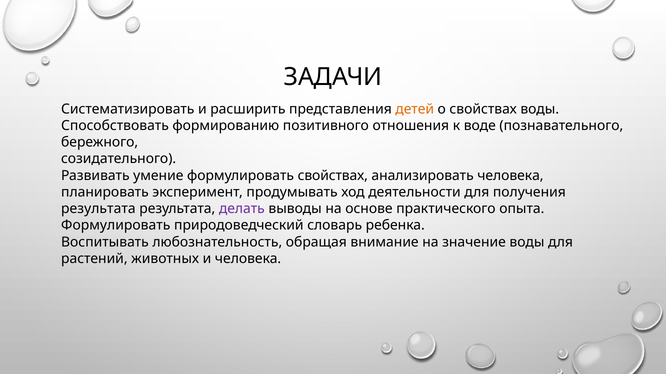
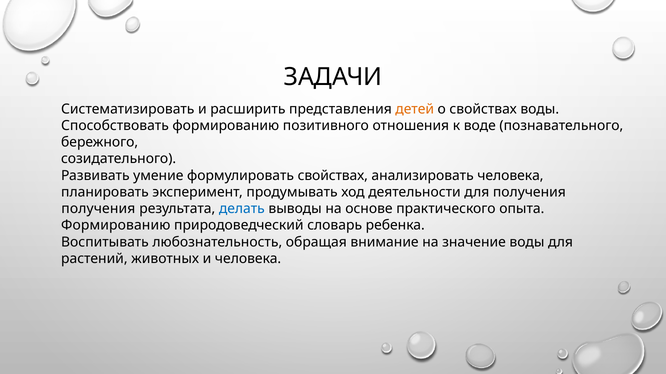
результата: результата -> получения (98, 209)
делать colour: purple -> blue (242, 209)
Формулировать: Формулировать -> Формированию (116, 226)
